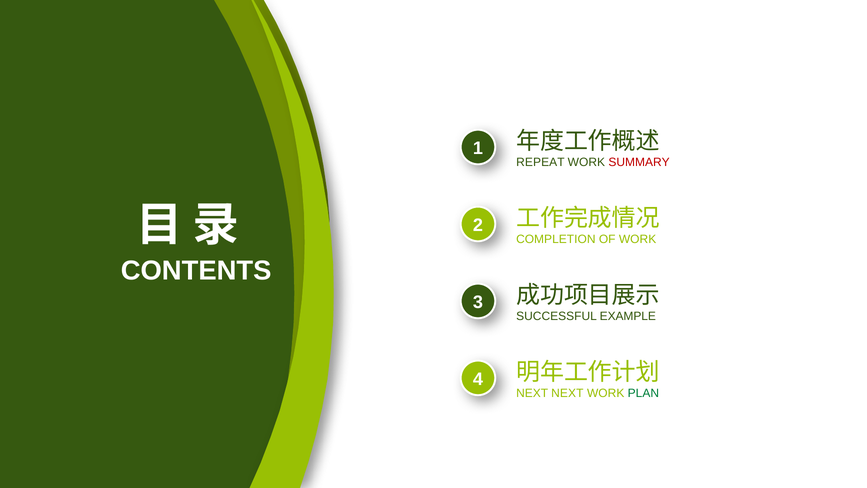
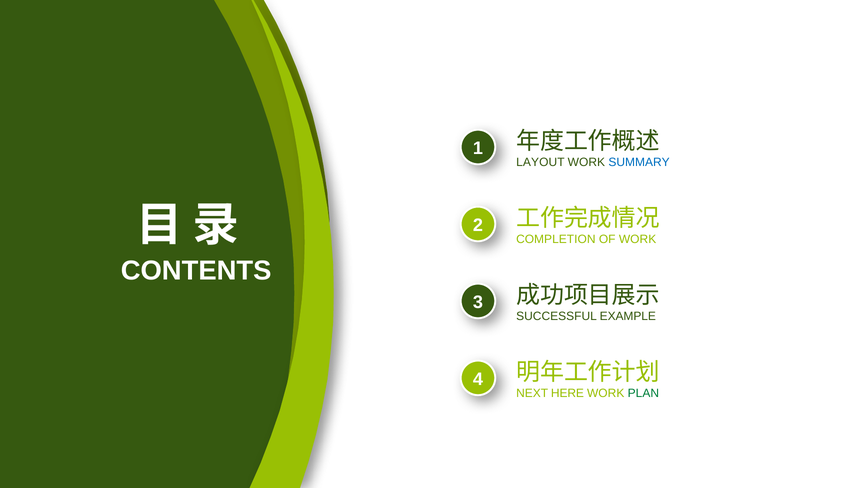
REPEAT: REPEAT -> LAYOUT (540, 162)
SUMMARY colour: red -> blue (639, 162)
NEXT NEXT: NEXT -> HERE (567, 393)
